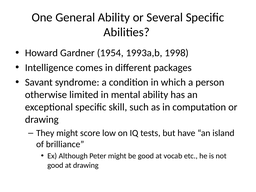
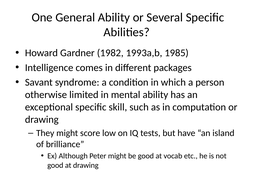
1954: 1954 -> 1982 (110, 53)
1998: 1998 -> 1985 (177, 53)
